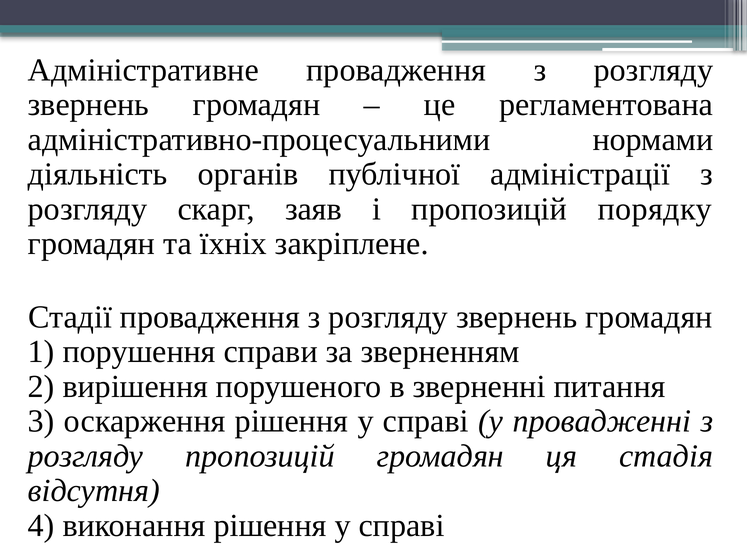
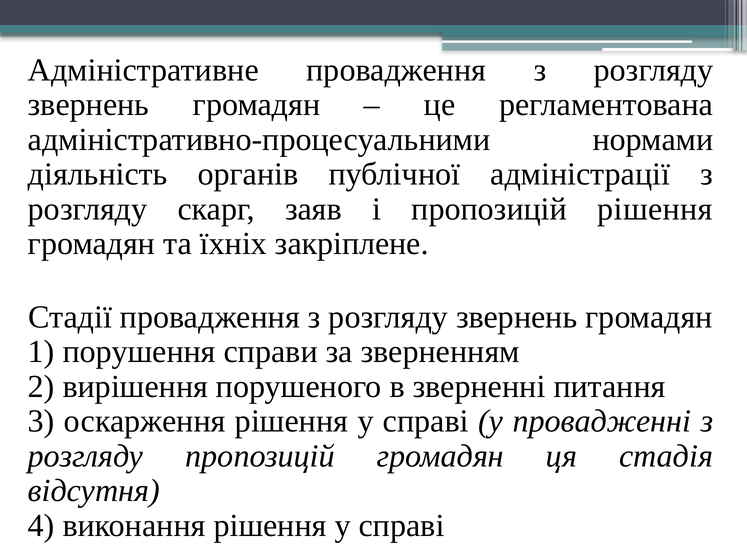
пропозицій порядку: порядку -> рішення (655, 209)
